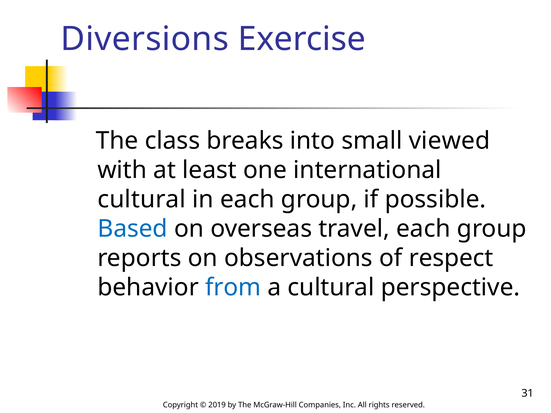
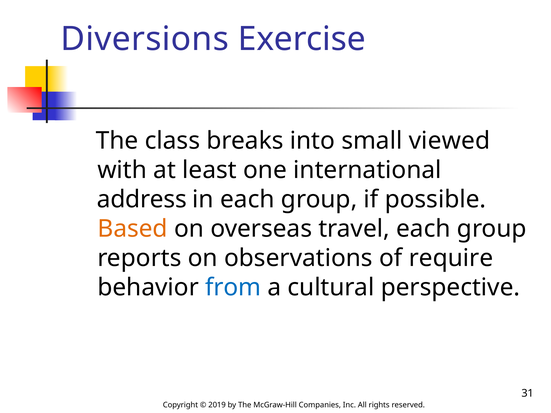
cultural: cultural -> address (142, 200)
Based colour: blue -> orange (133, 229)
respect: respect -> require (451, 258)
